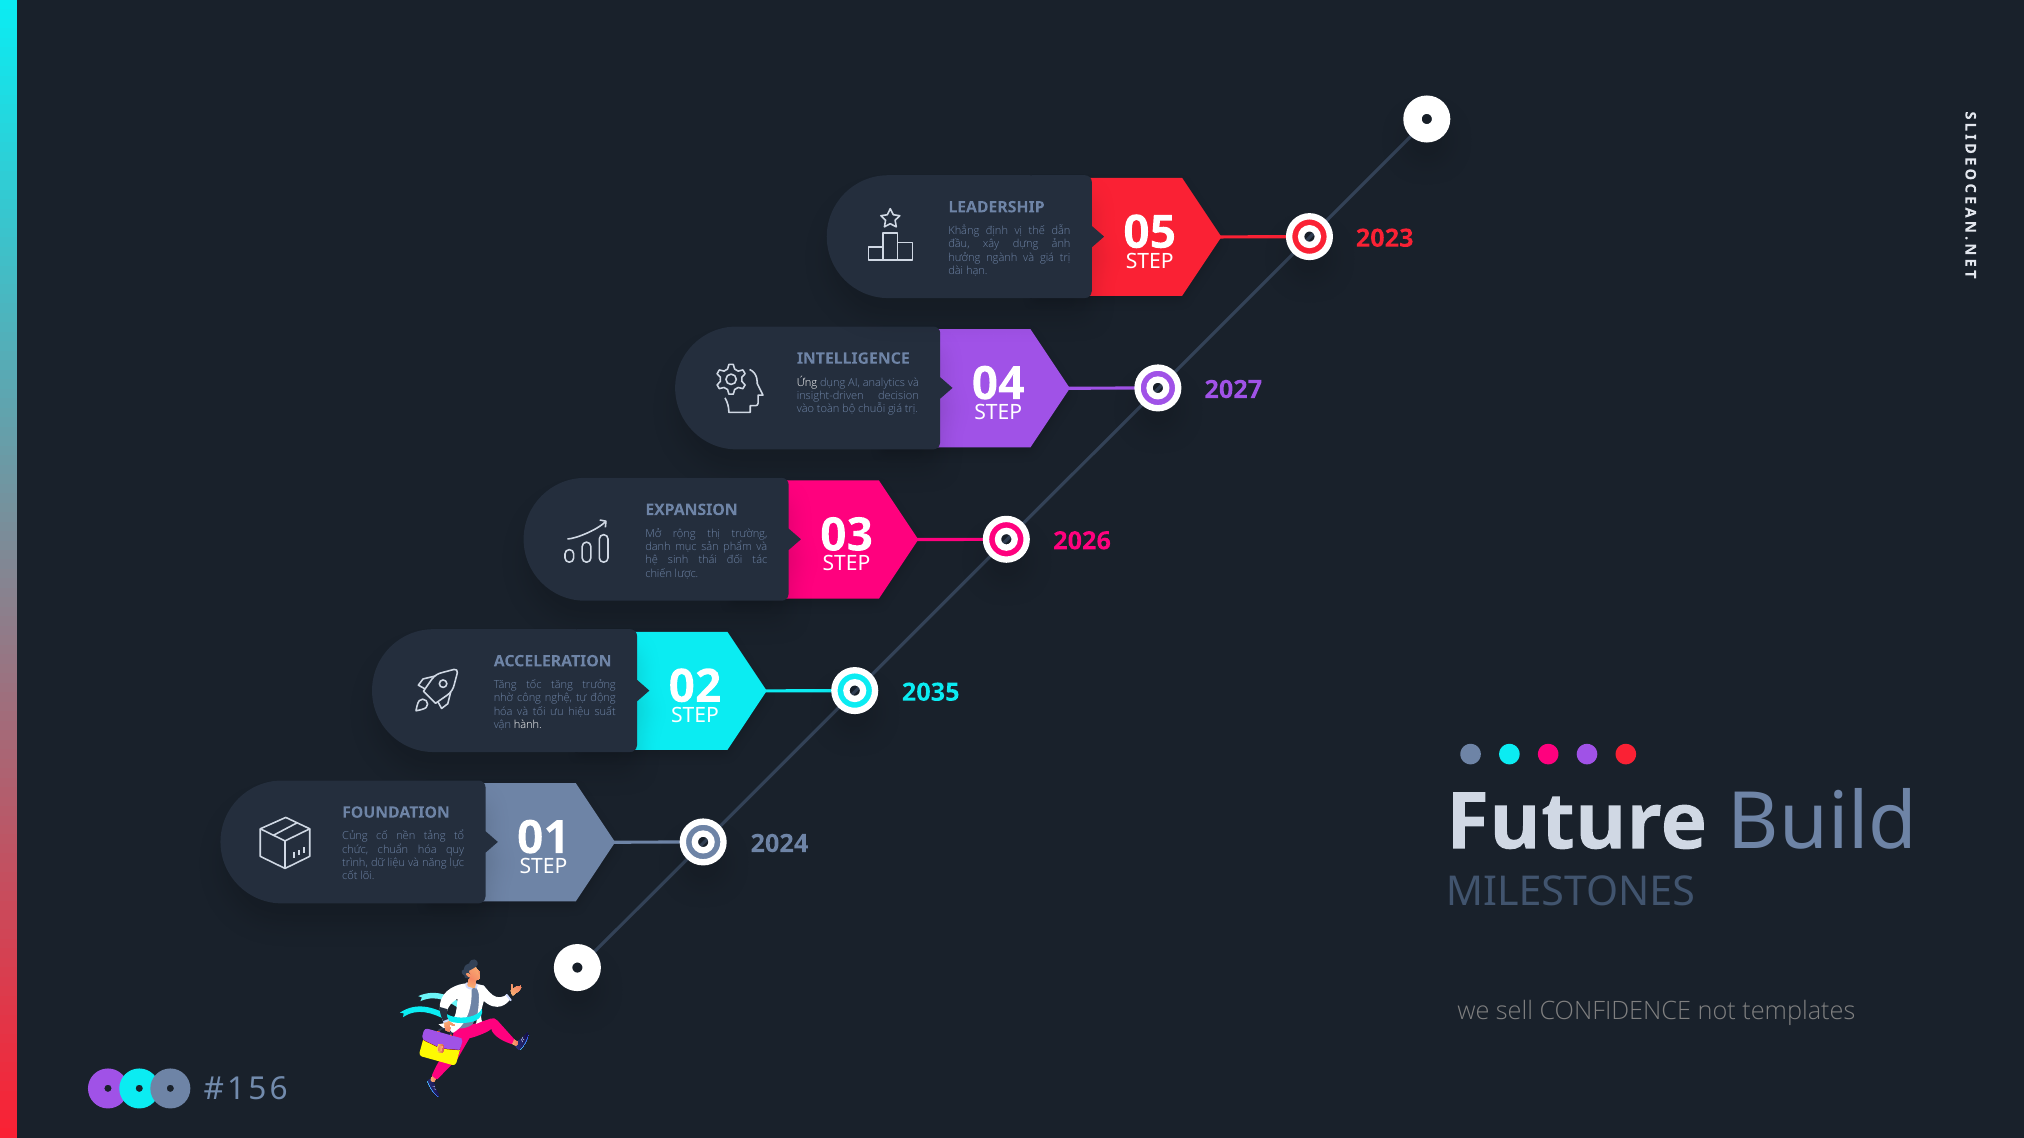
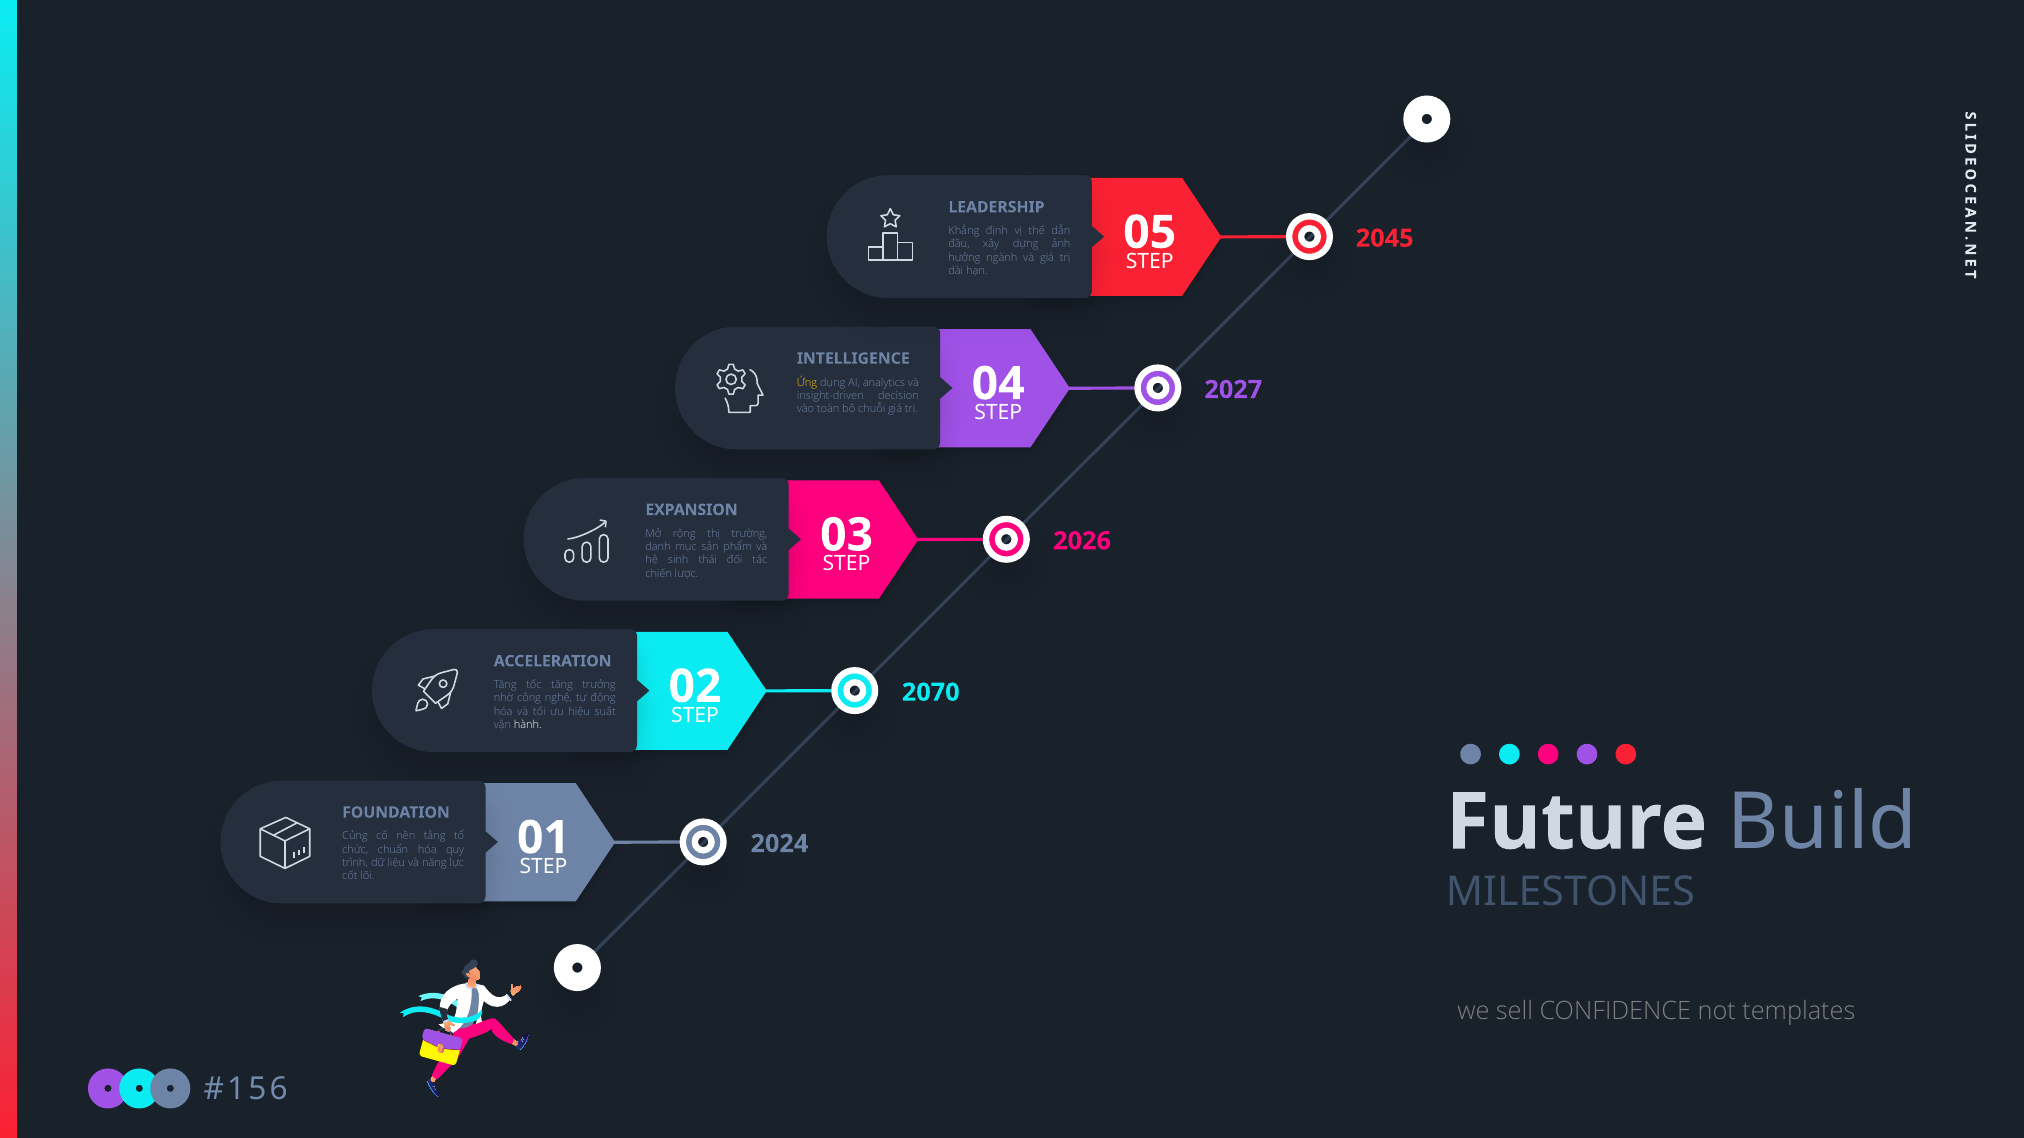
2023: 2023 -> 2045 (1385, 238)
Ứng colour: white -> yellow (807, 383)
2035: 2035 -> 2070 (931, 693)
